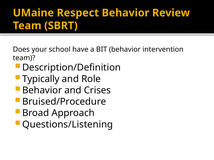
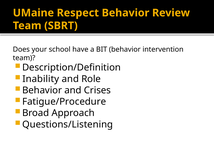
Typically: Typically -> Inability (41, 79)
Bruised/Procedure: Bruised/Procedure -> Fatigue/Procedure (64, 102)
